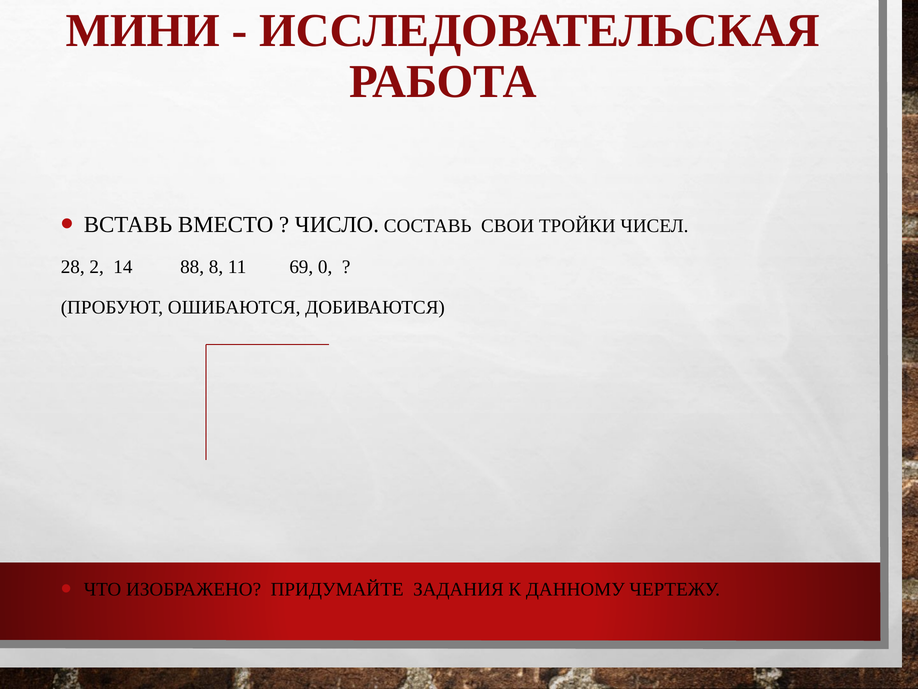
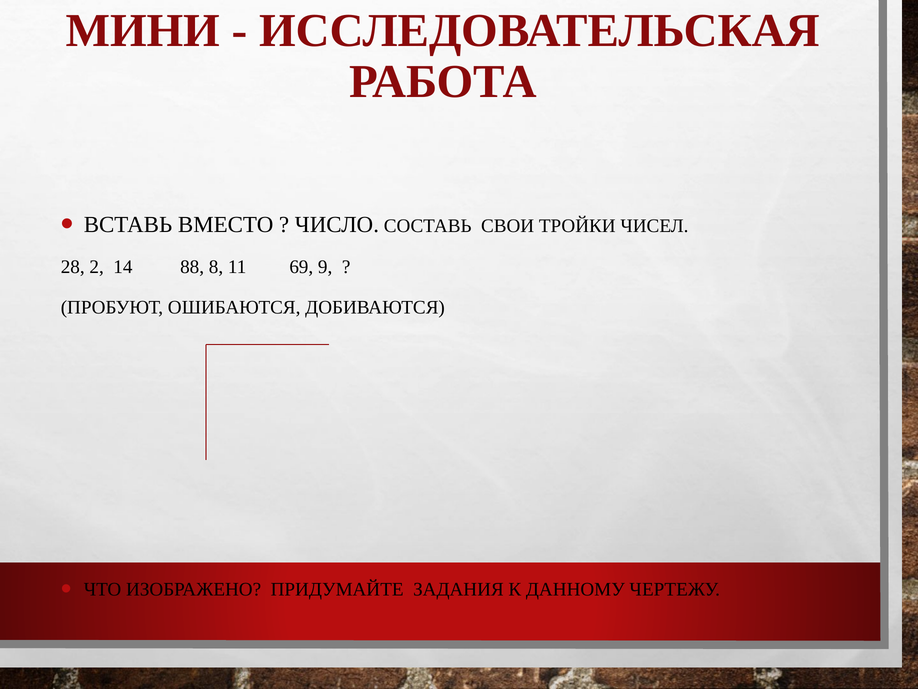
0: 0 -> 9 (325, 267)
